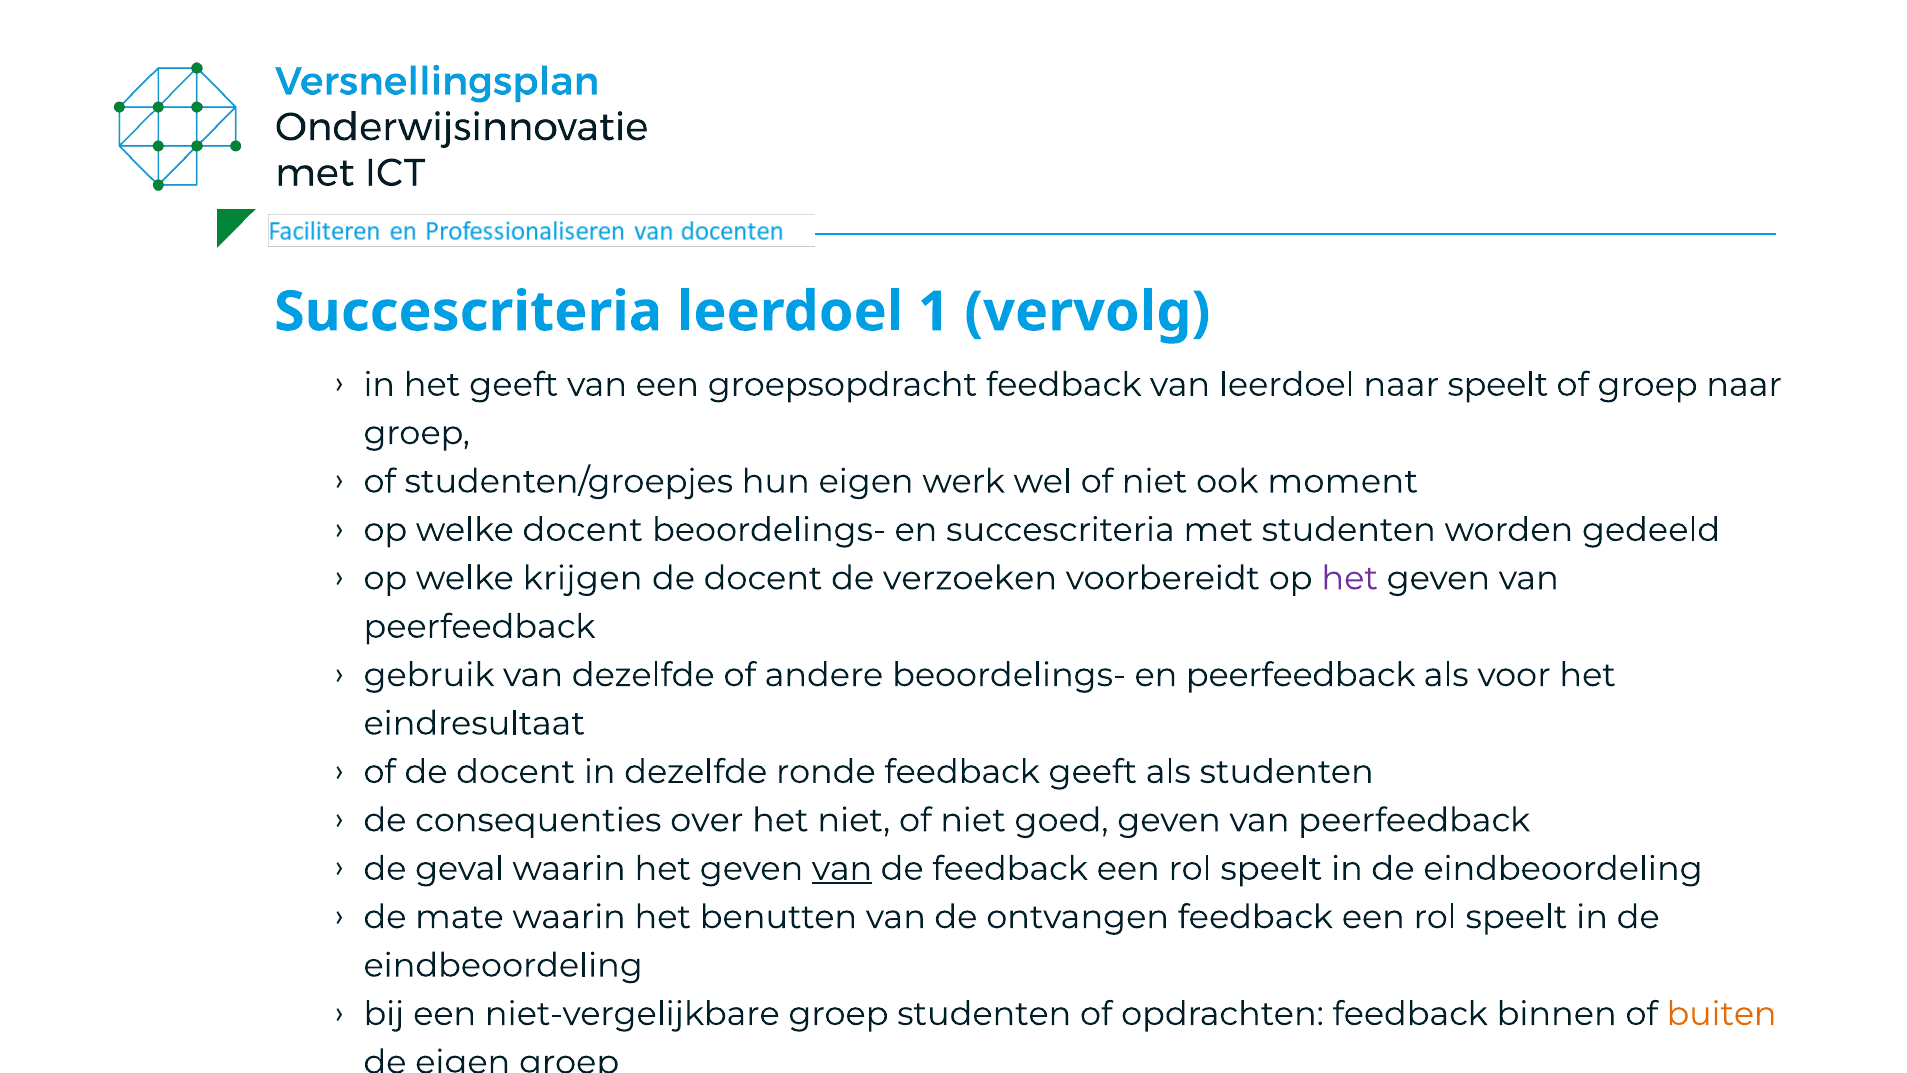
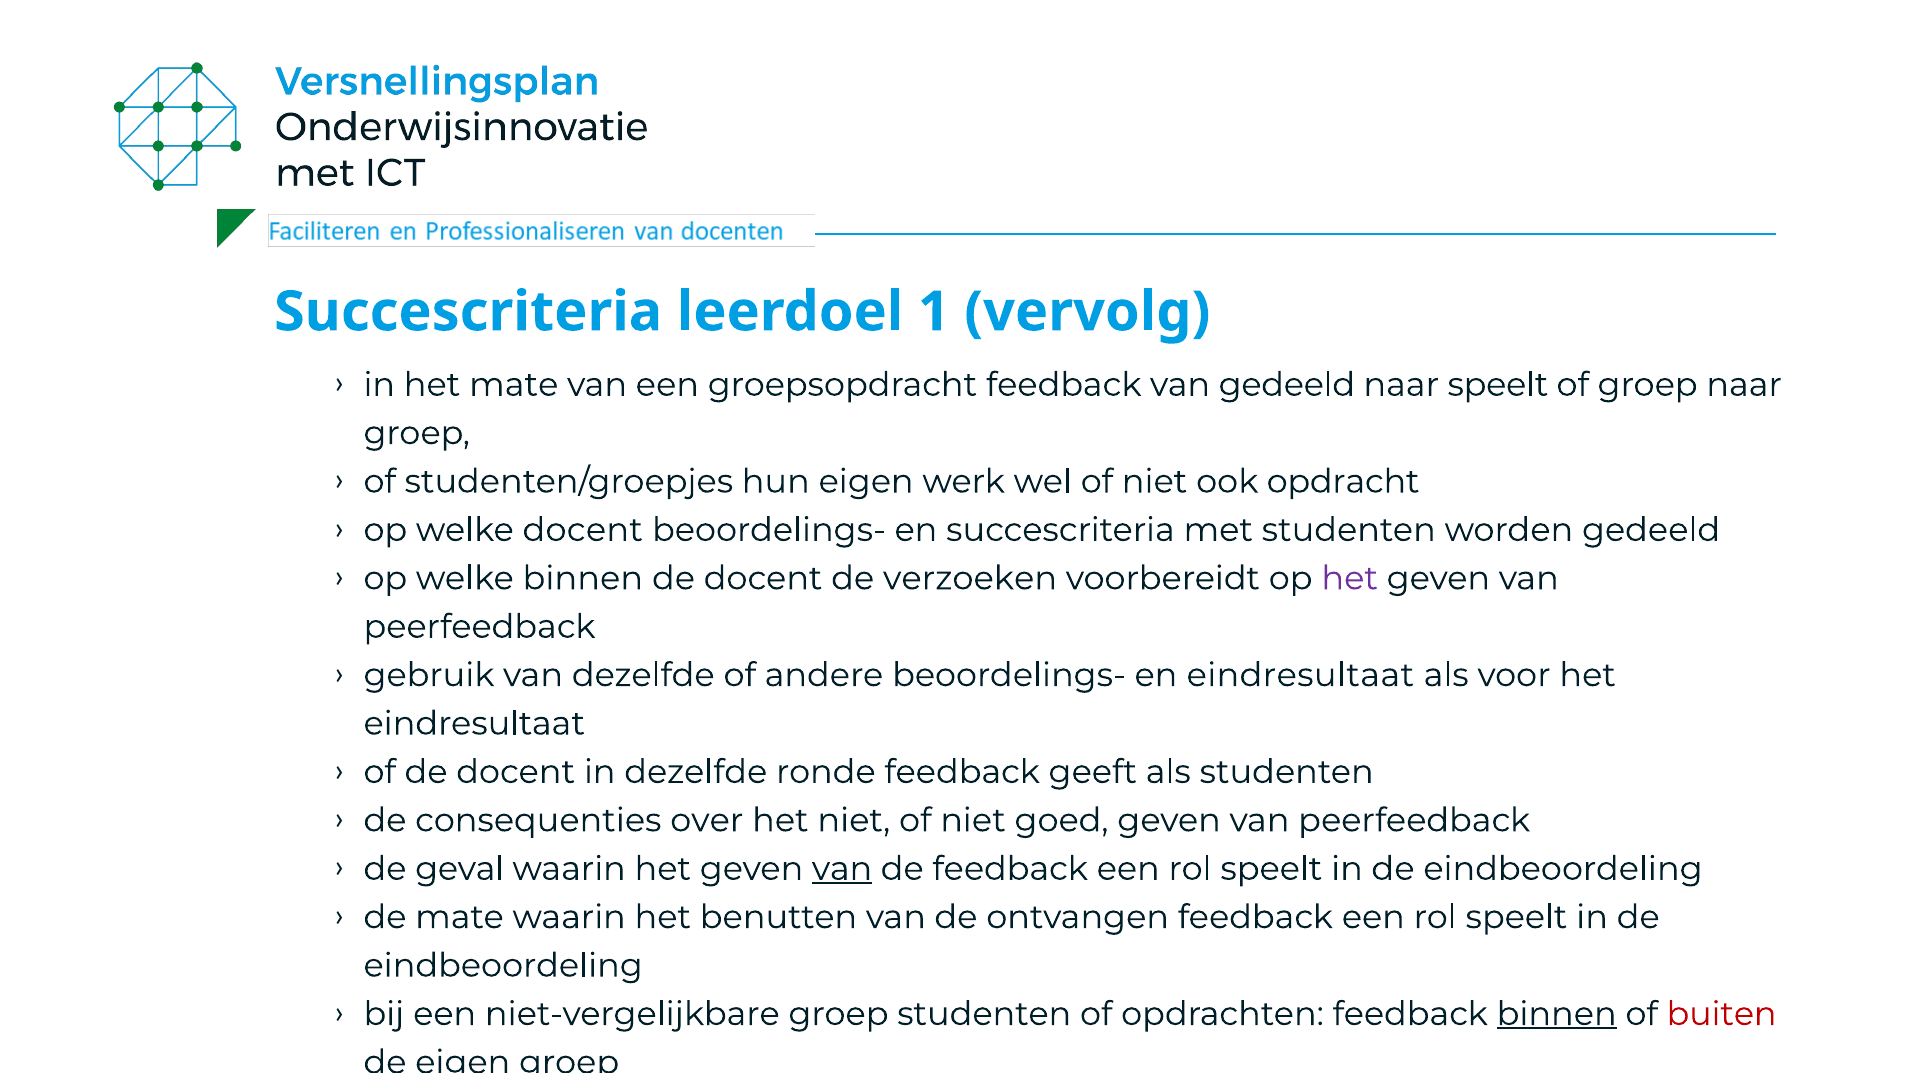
het geeft: geeft -> mate (514, 385)
van leerdoel: leerdoel -> gedeeld (1287, 385)
moment: moment -> opdracht (1343, 481)
welke krijgen: krijgen -> binnen (583, 578)
en peerfeedback: peerfeedback -> eindresultaat (1300, 675)
binnen underline: none -> present (1557, 1014)
buiten colour: orange -> red (1722, 1014)
